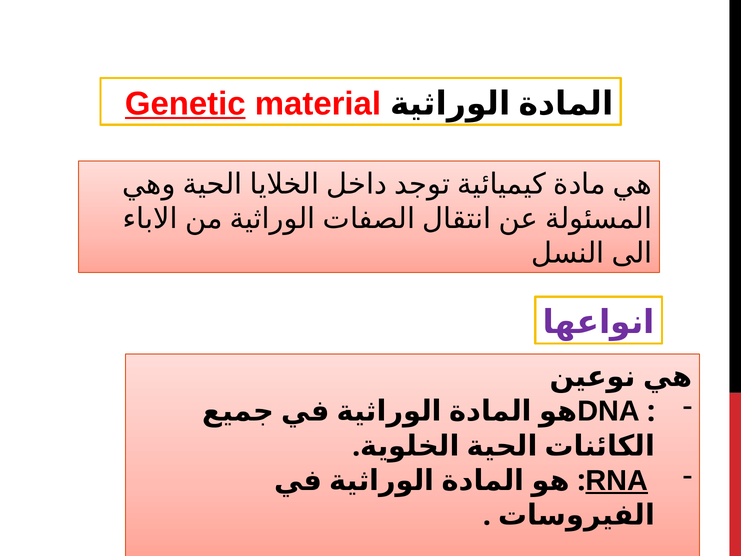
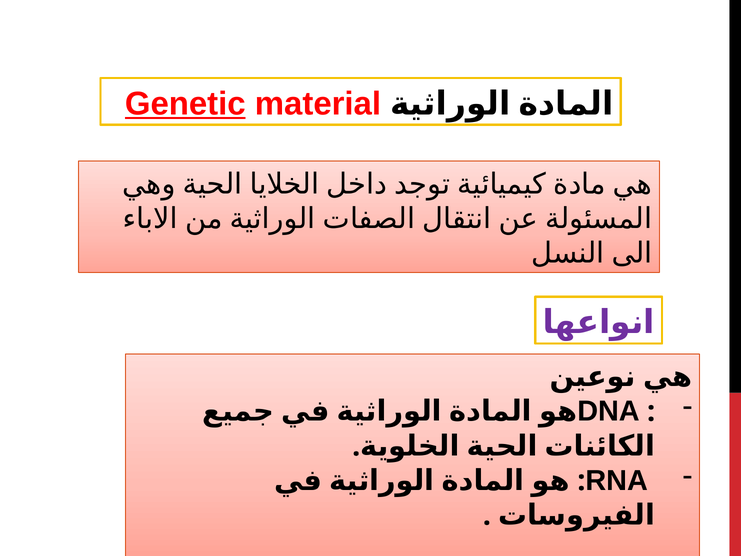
RNA underline: present -> none (617, 480)
